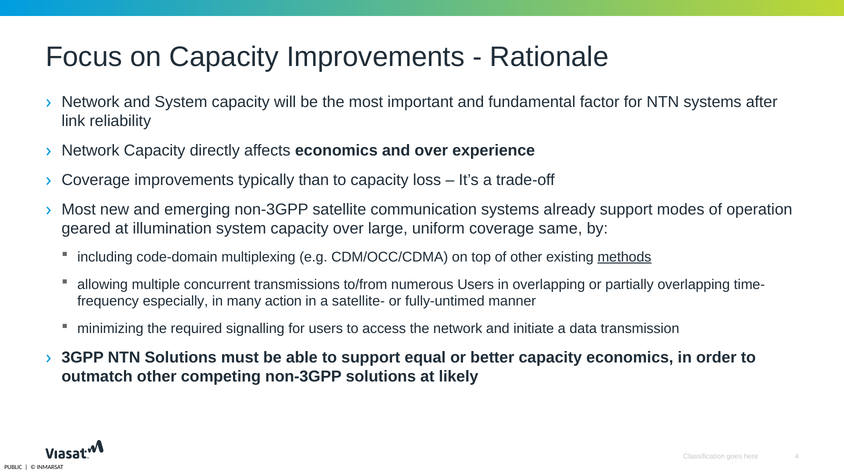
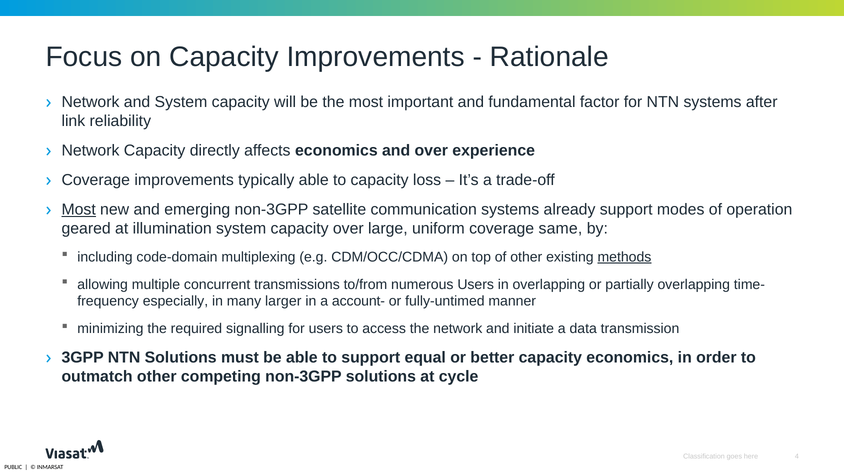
typically than: than -> able (314, 180)
Most underline: none -> present (79, 209)
action: action -> larger (283, 301)
satellite-: satellite- -> account- (359, 301)
likely: likely -> cycle (459, 376)
